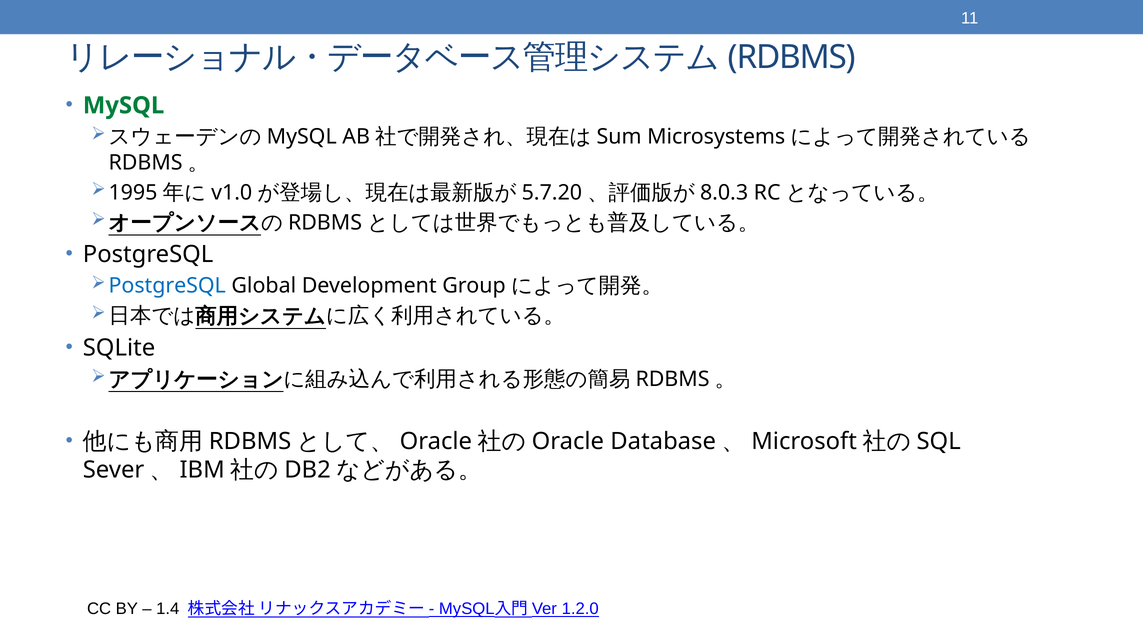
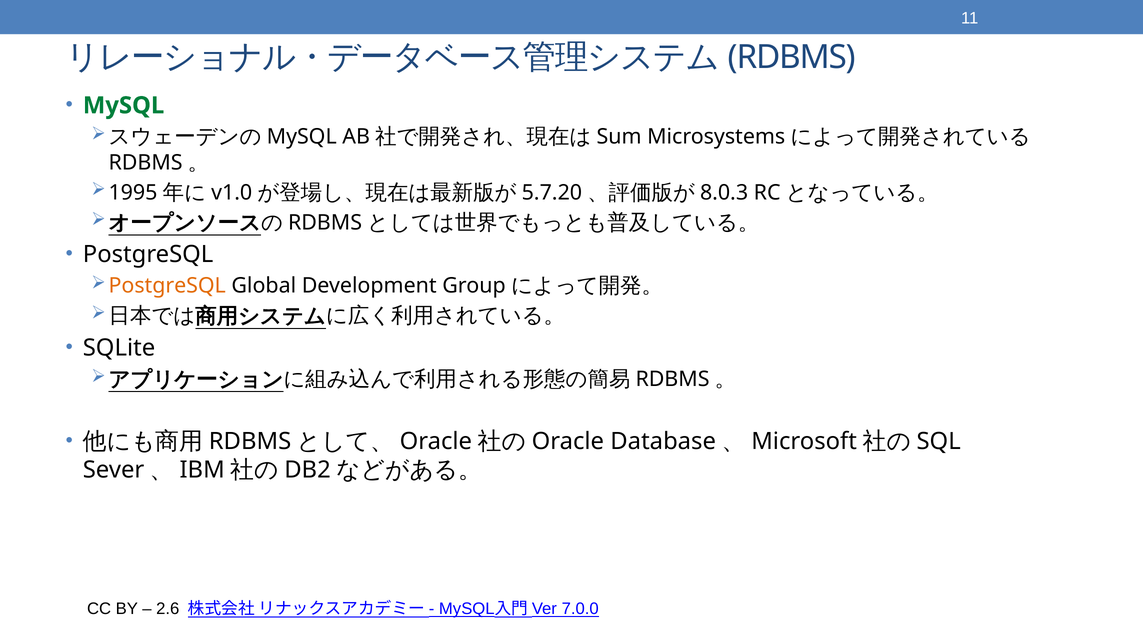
PostgreSQL colour: blue -> orange (167, 286)
1.4: 1.4 -> 2.6 (168, 609)
1.2.0: 1.2.0 -> 7.0.0 (580, 609)
